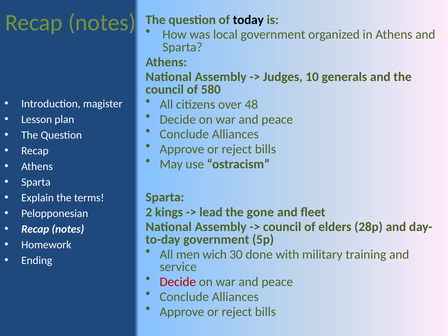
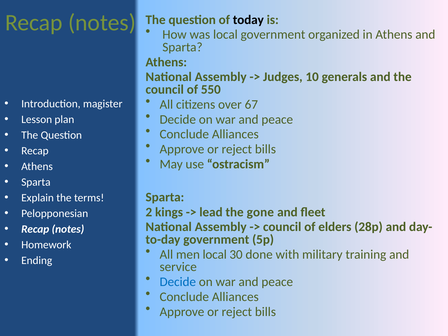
580: 580 -> 550 (211, 90)
48: 48 -> 67 (251, 104)
men wich: wich -> local (215, 254)
Decide colour: red -> blue (178, 282)
